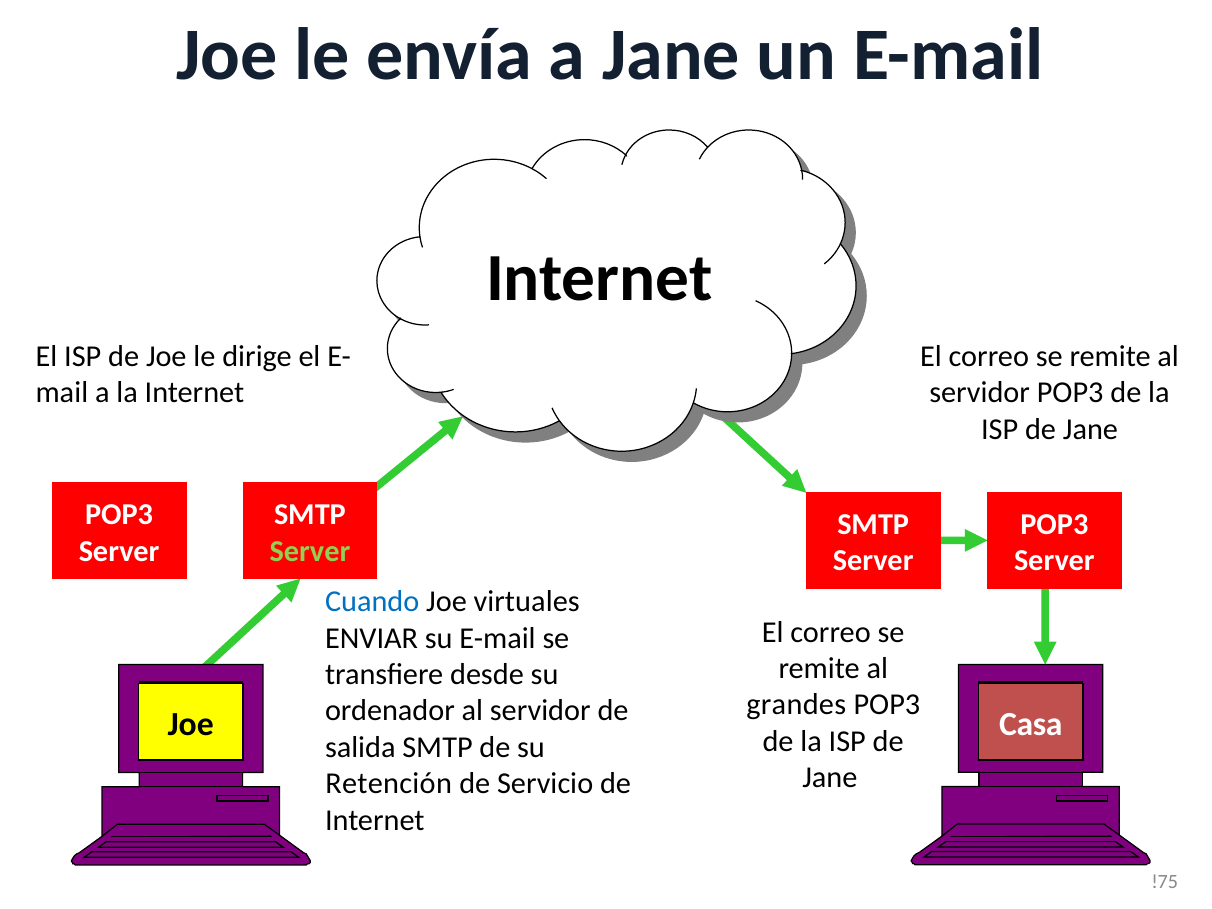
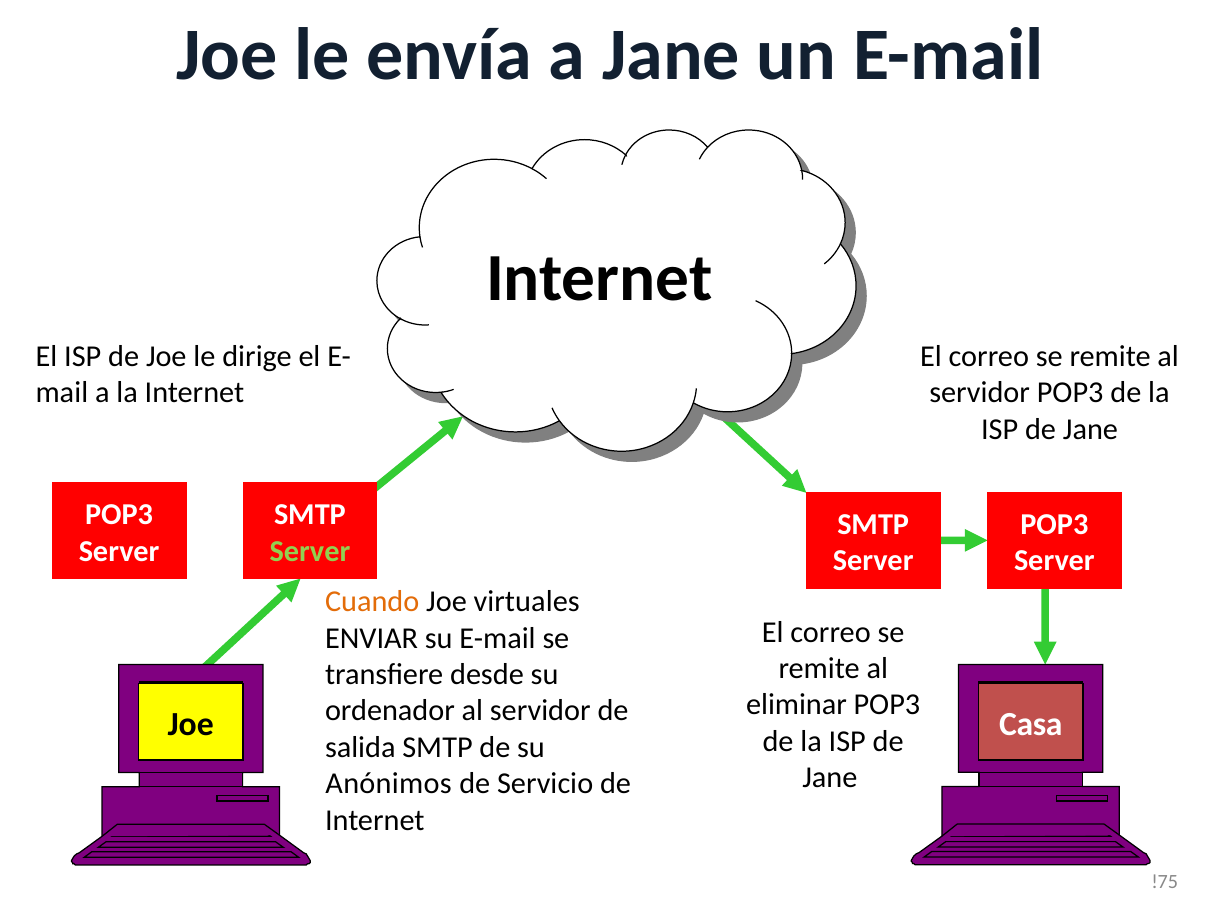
Cuando colour: blue -> orange (372, 602)
grandes: grandes -> eliminar (796, 705)
Retención: Retención -> Anónimos (389, 784)
